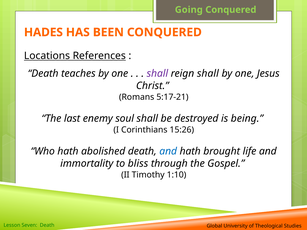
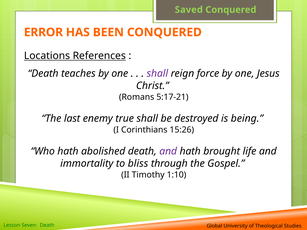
Going: Going -> Saved (189, 10)
HADES: HADES -> ERROR (43, 32)
reign shall: shall -> force (208, 74)
soul: soul -> true (125, 119)
and colour: blue -> purple (168, 151)
